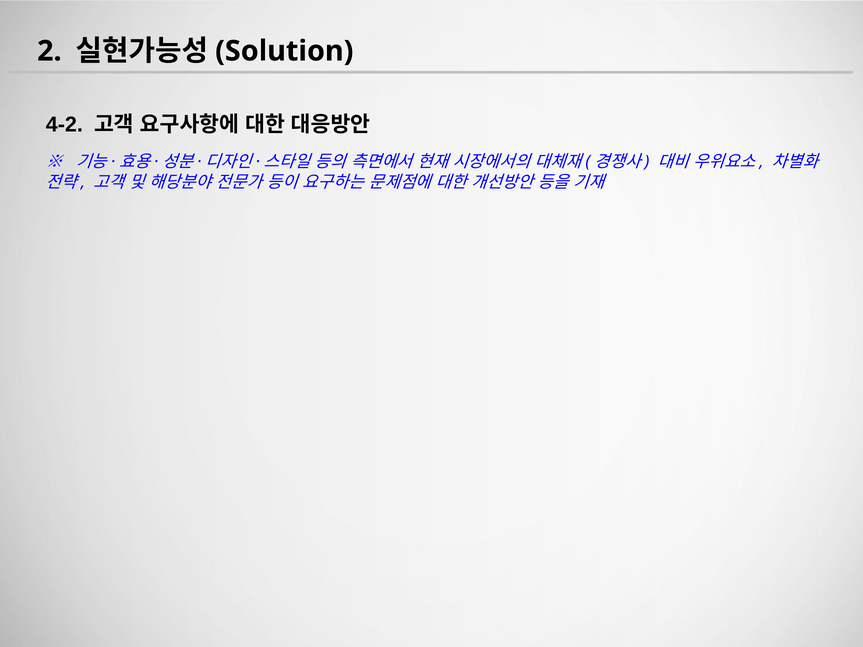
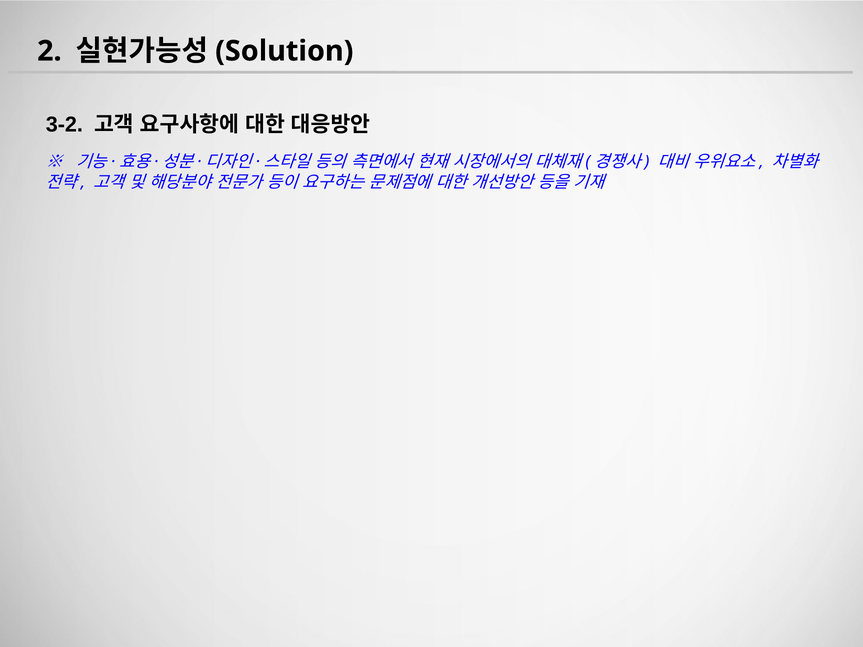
4-2: 4-2 -> 3-2 (64, 125)
